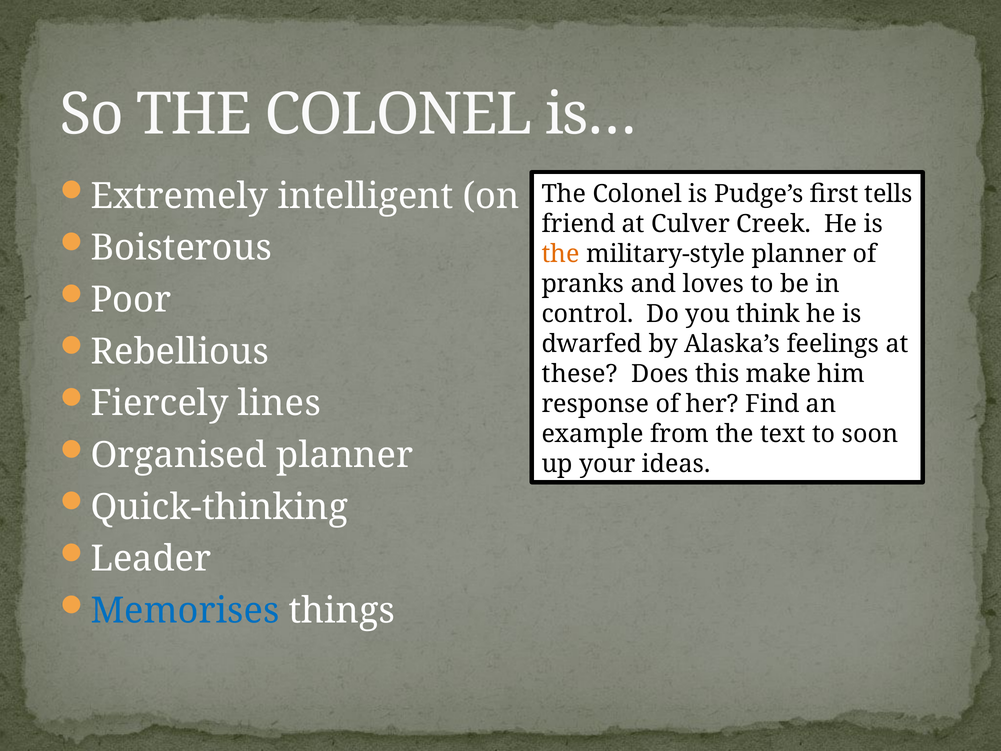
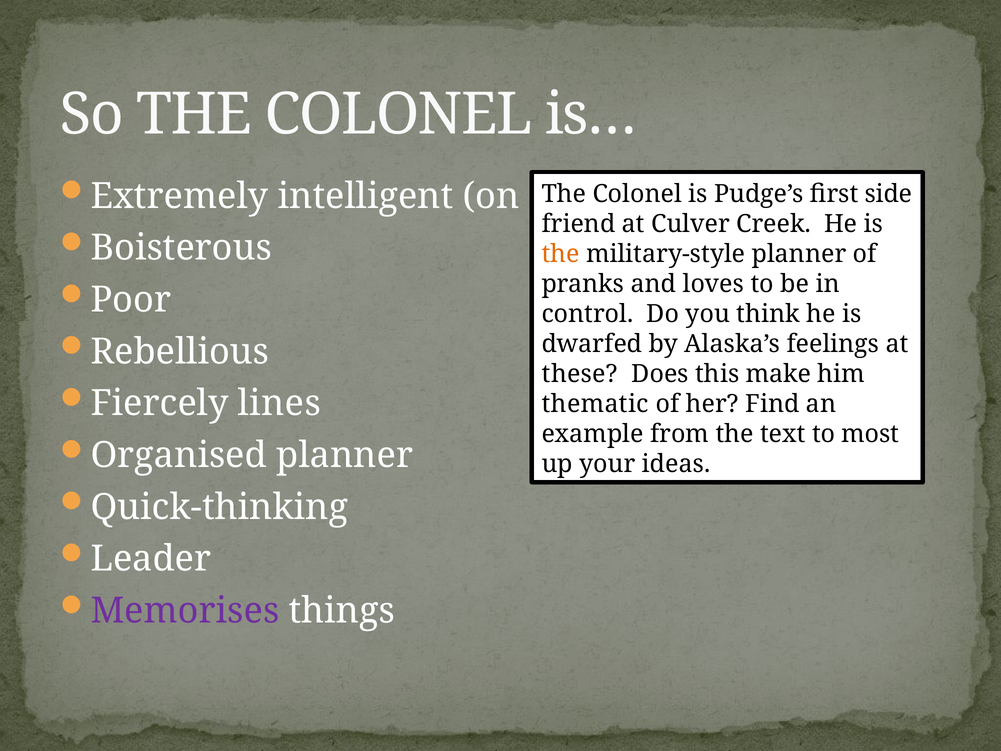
tells: tells -> side (888, 194)
response: response -> thematic (595, 404)
soon: soon -> most (870, 434)
Memorises colour: blue -> purple (185, 611)
